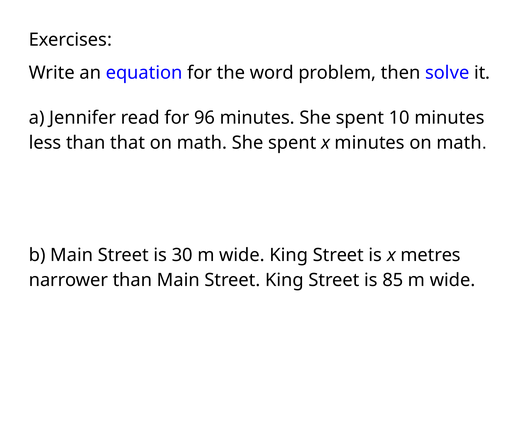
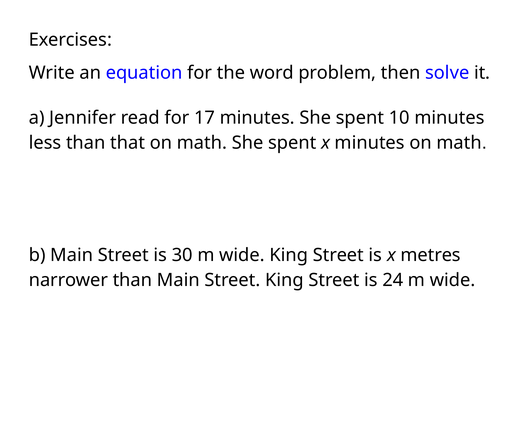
96: 96 -> 17 (205, 118)
85: 85 -> 24 (393, 280)
